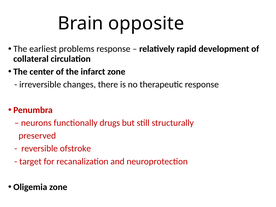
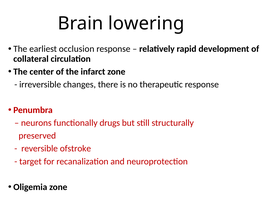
opposite: opposite -> lowering (146, 23)
problems: problems -> occlusion (77, 49)
